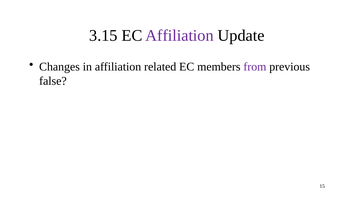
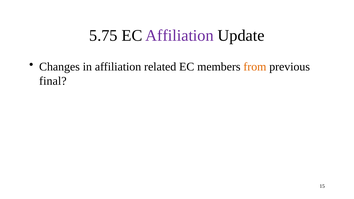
3.15: 3.15 -> 5.75 (103, 35)
from colour: purple -> orange (255, 67)
false: false -> final (53, 81)
